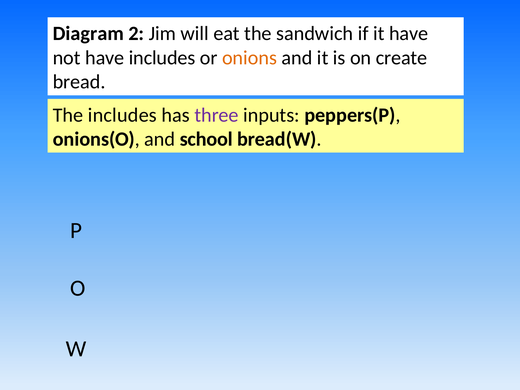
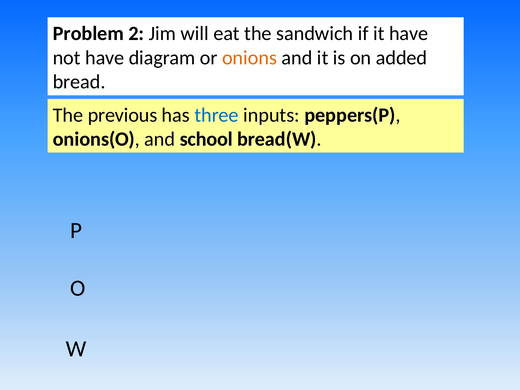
Diagram: Diagram -> Problem (88, 33)
have includes: includes -> diagram (162, 58)
create: create -> added (402, 58)
The includes: includes -> previous (123, 115)
three colour: purple -> blue (217, 115)
